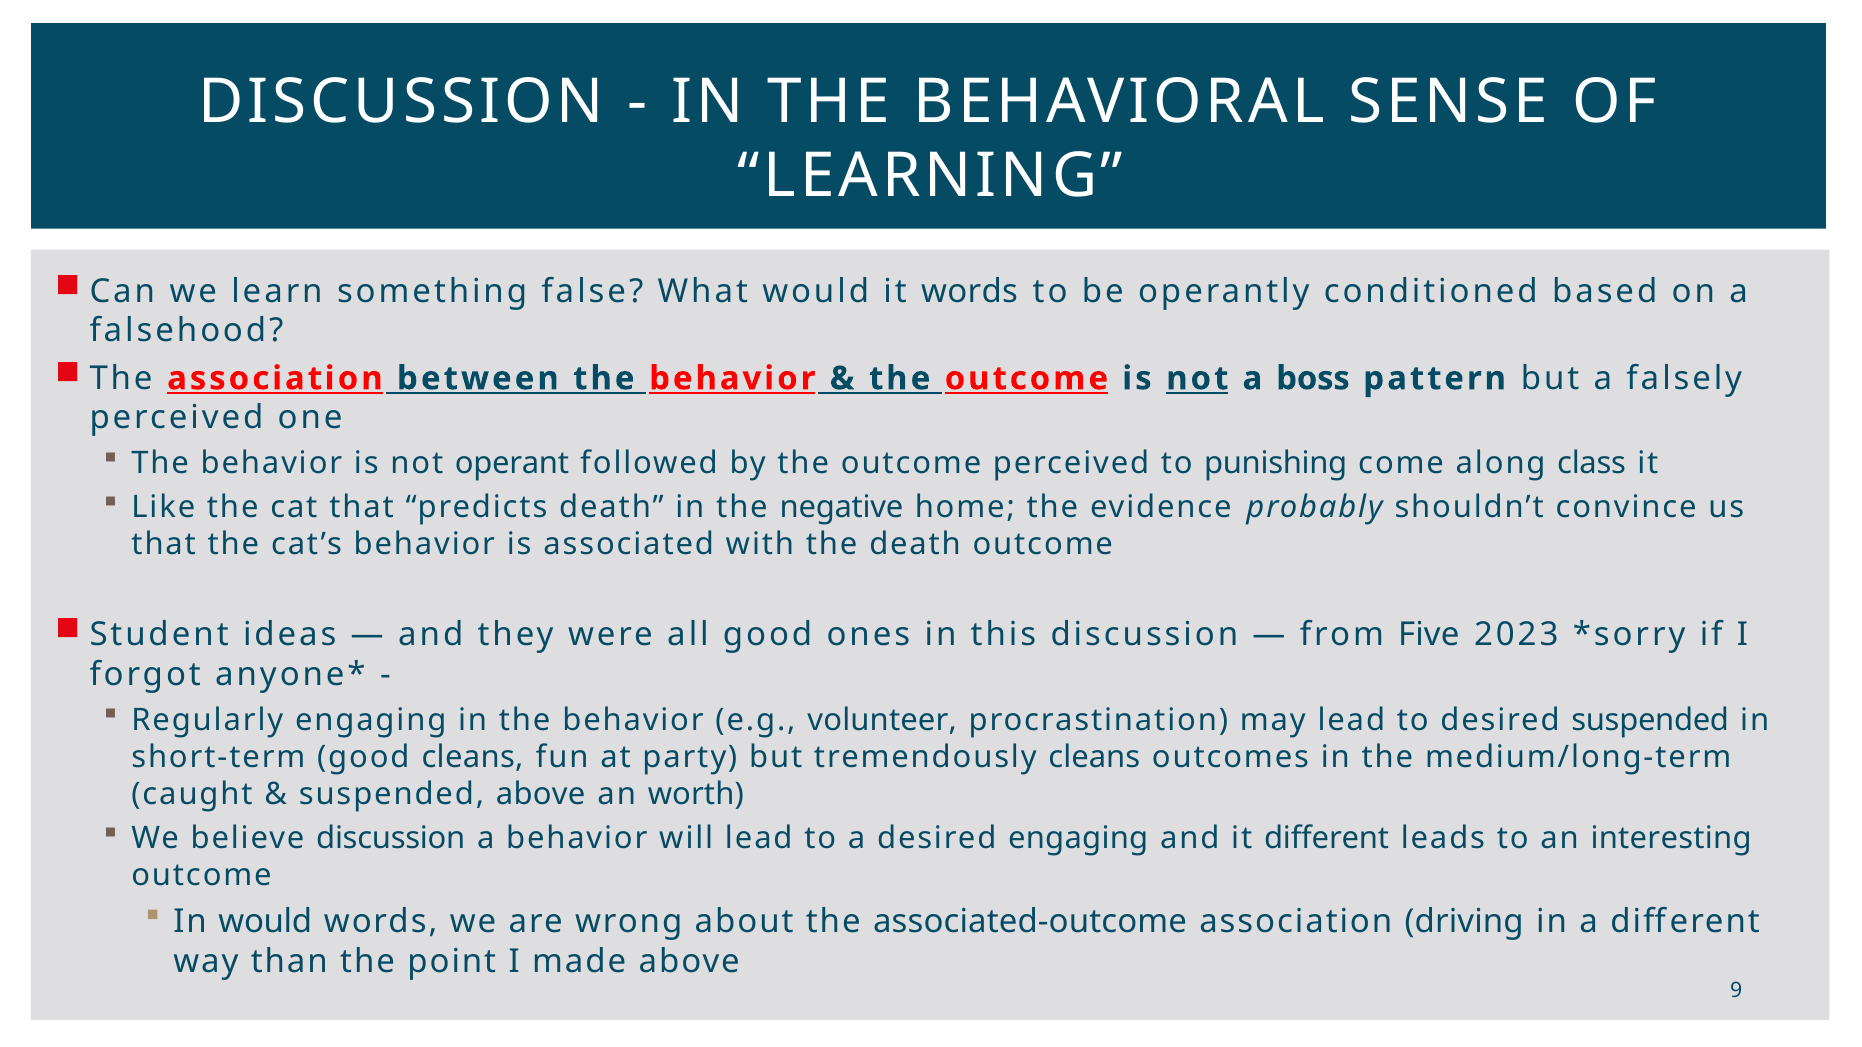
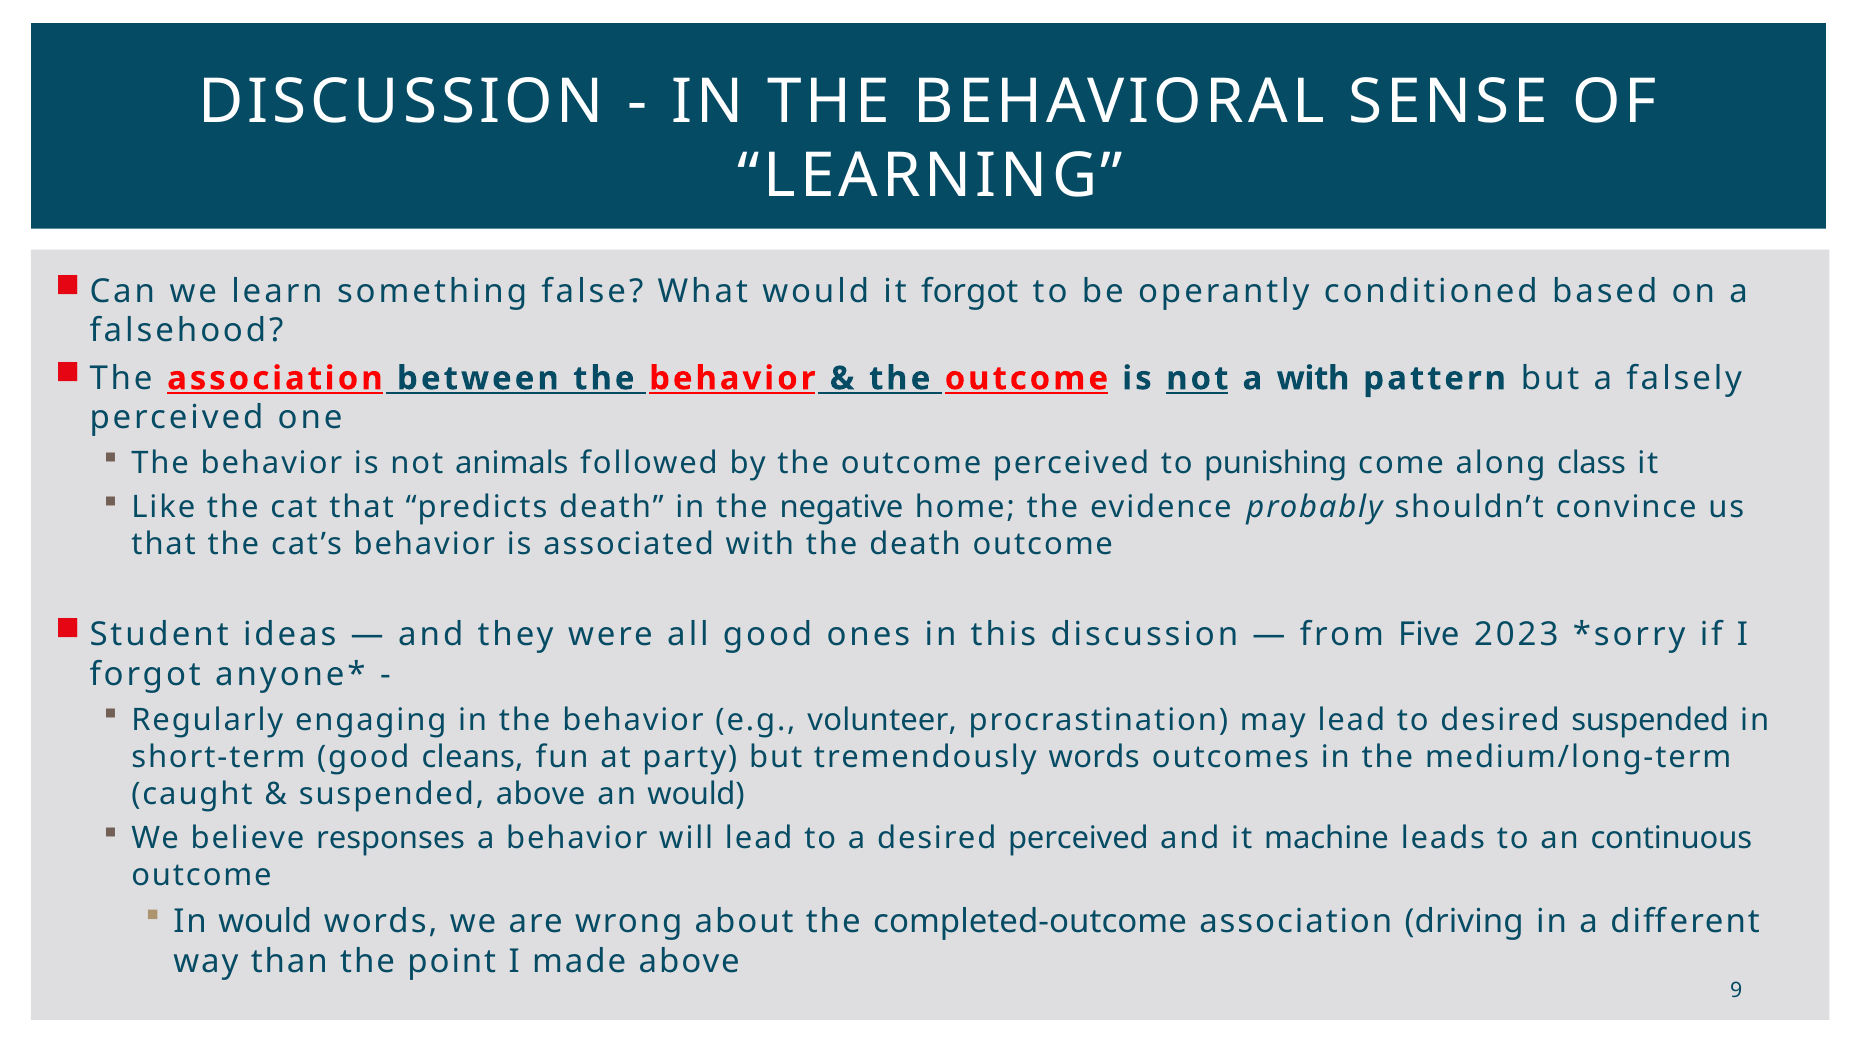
it words: words -> forgot (970, 292)
a boss: boss -> with (1313, 379)
operant: operant -> animals (512, 463)
tremendously cleans: cleans -> words (1094, 757)
an worth: worth -> would (696, 795)
believe discussion: discussion -> responses (391, 839)
desired engaging: engaging -> perceived (1078, 839)
it different: different -> machine (1327, 839)
interesting: interesting -> continuous (1671, 839)
associated-outcome: associated-outcome -> completed-outcome (1030, 922)
